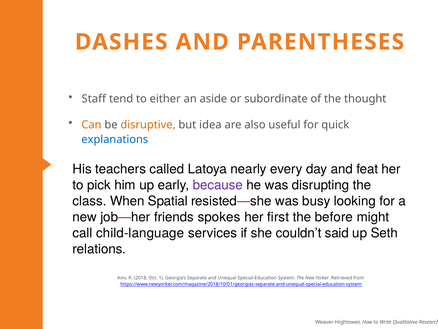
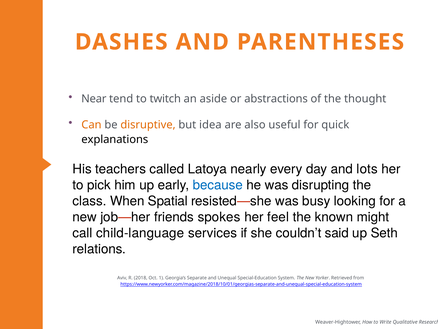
Staff: Staff -> Near (94, 99)
either: either -> twitch (165, 99)
subordinate: subordinate -> abstractions (276, 99)
explanations colour: blue -> black (115, 139)
feat: feat -> lots (367, 169)
because colour: purple -> blue (218, 185)
first: first -> feel (278, 217)
before: before -> known (334, 217)
